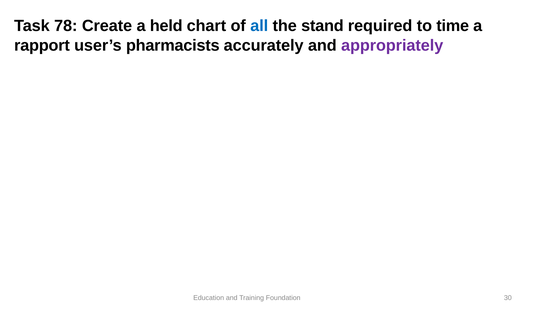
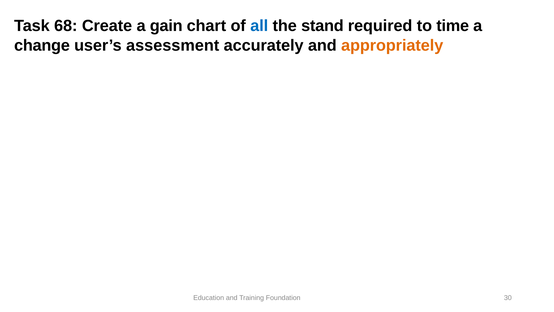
78: 78 -> 68 (66, 26)
held: held -> gain (166, 26)
rapport: rapport -> change (42, 45)
pharmacists: pharmacists -> assessment (173, 45)
appropriately colour: purple -> orange (392, 45)
